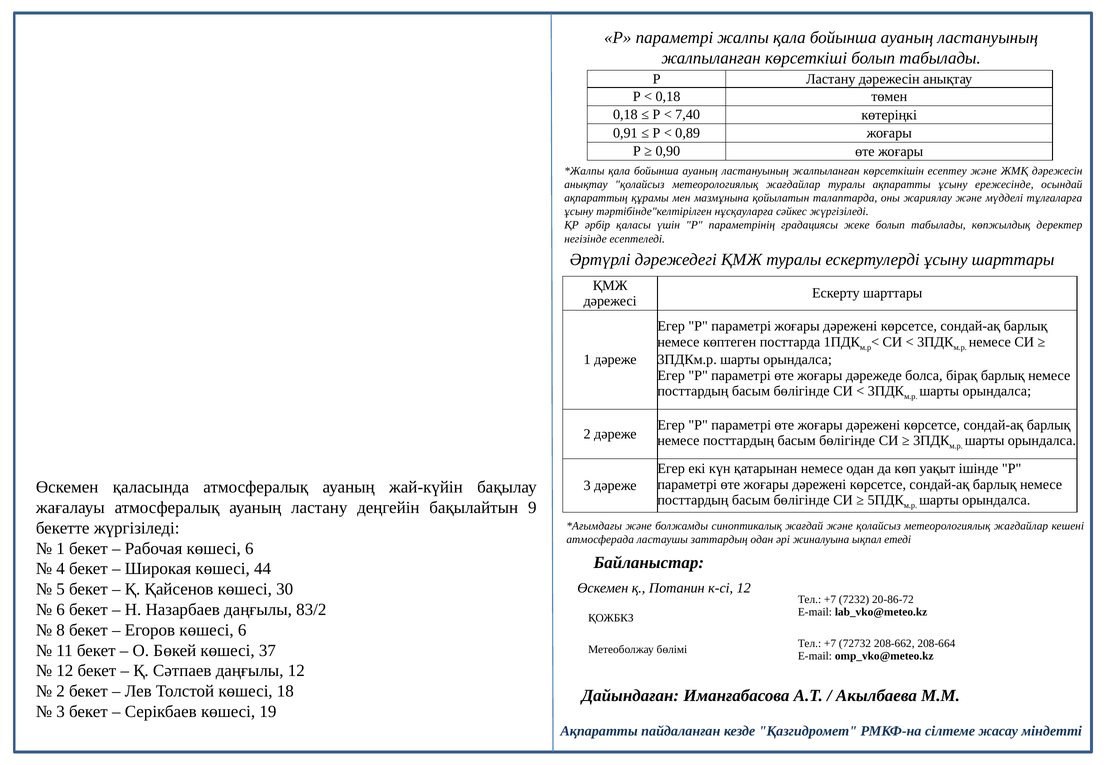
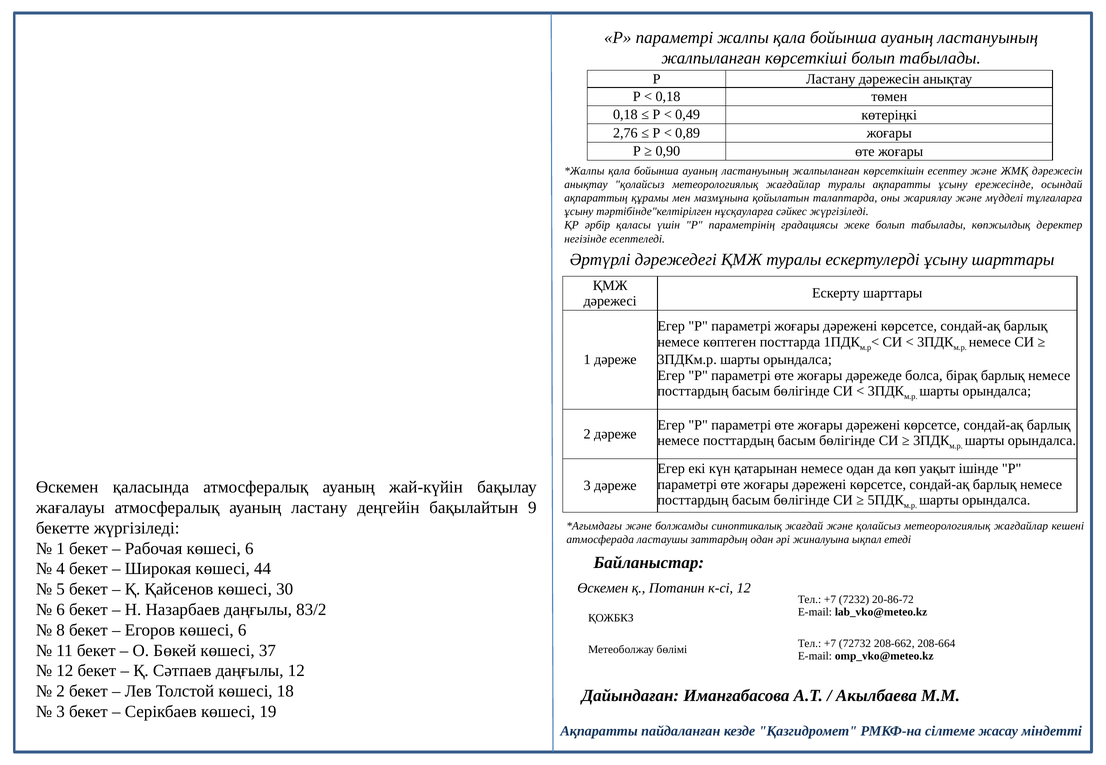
7,40: 7,40 -> 0,49 (688, 115)
0,91: 0,91 -> 2,76 (625, 133)
